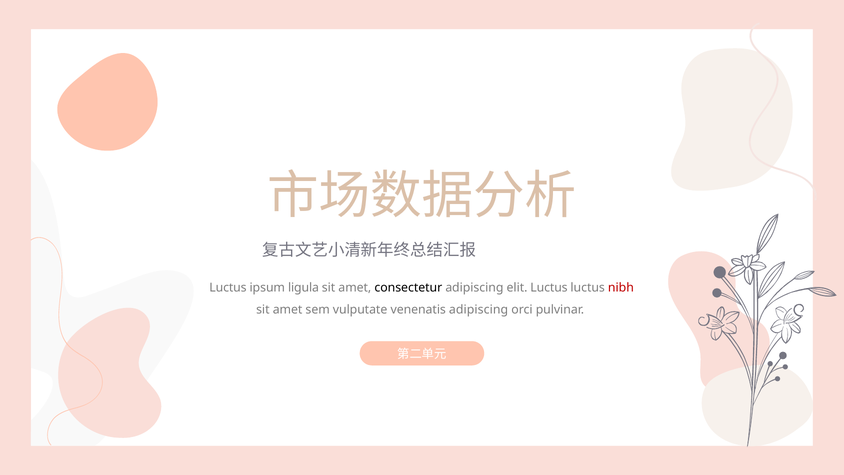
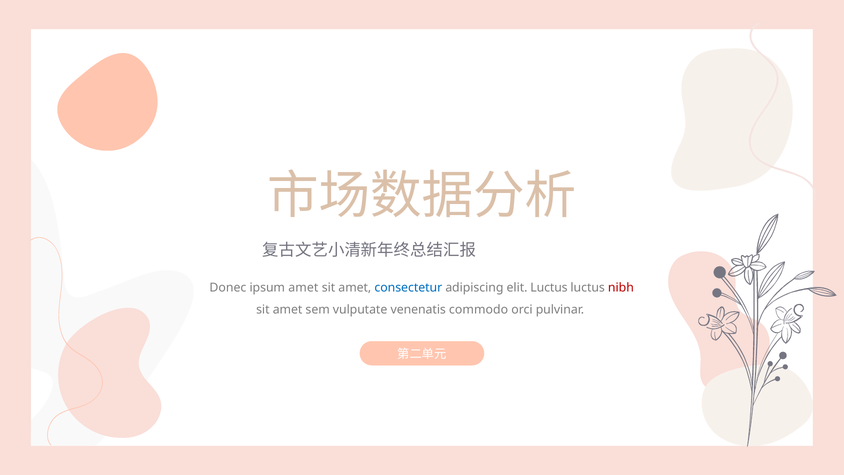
Luctus: Luctus -> Donec (228, 287)
ipsum ligula: ligula -> amet (303, 287)
consectetur colour: black -> blue (408, 287)
venenatis adipiscing: adipiscing -> commodo (479, 310)
